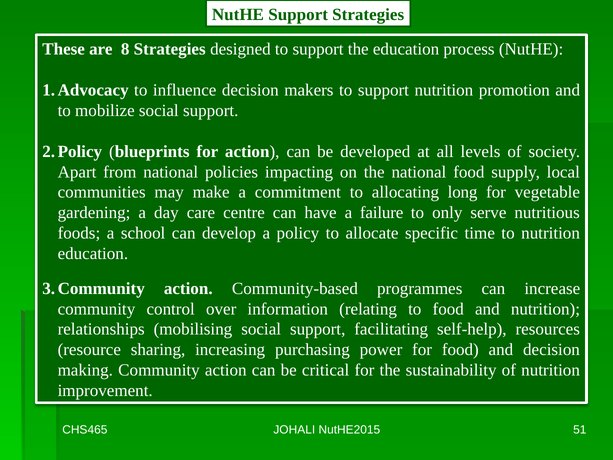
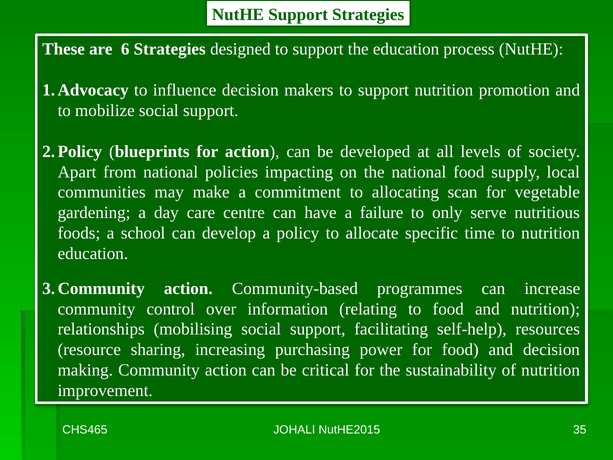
8: 8 -> 6 (125, 49)
long: long -> scan (463, 192)
51: 51 -> 35 (580, 430)
